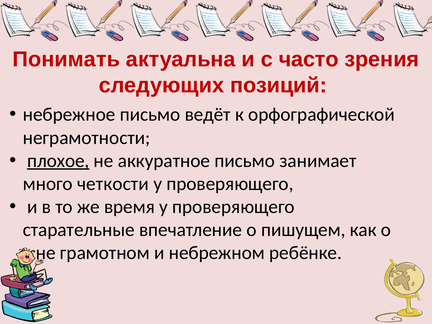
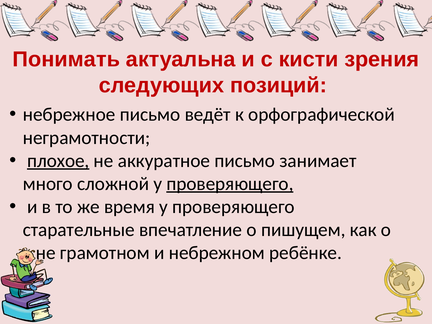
часто: часто -> кисти (309, 60)
четкости: четкости -> сложной (113, 184)
проверяющего underline: none -> present (230, 184)
